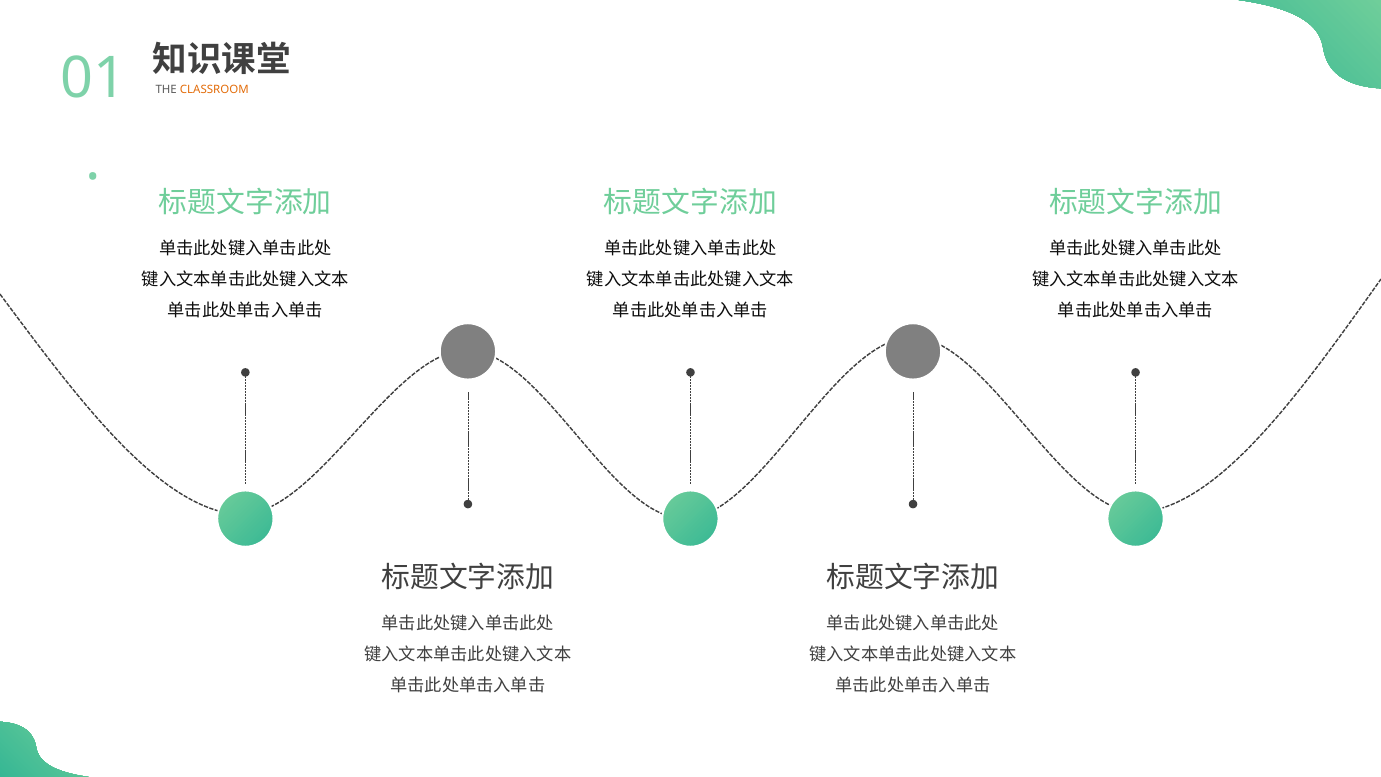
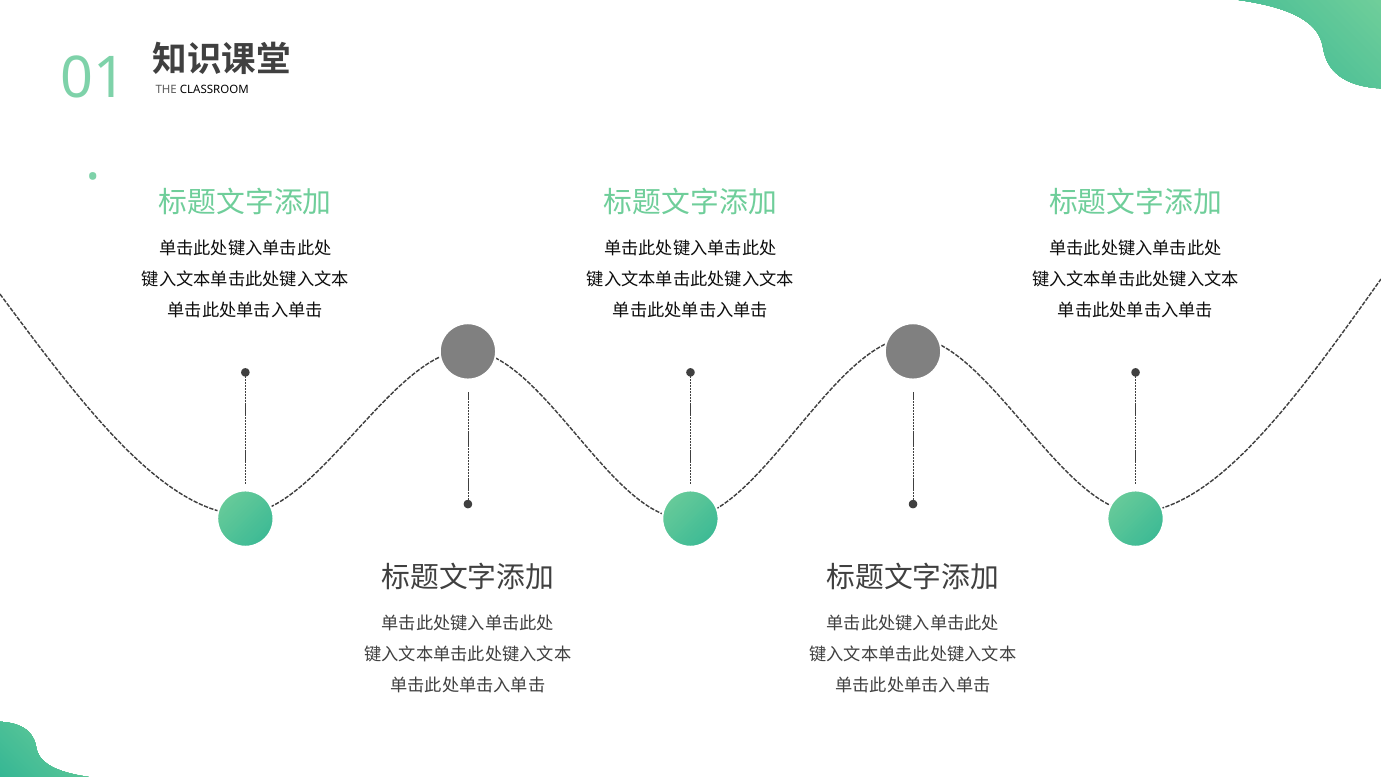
CLASSROOM colour: orange -> black (214, 90)
